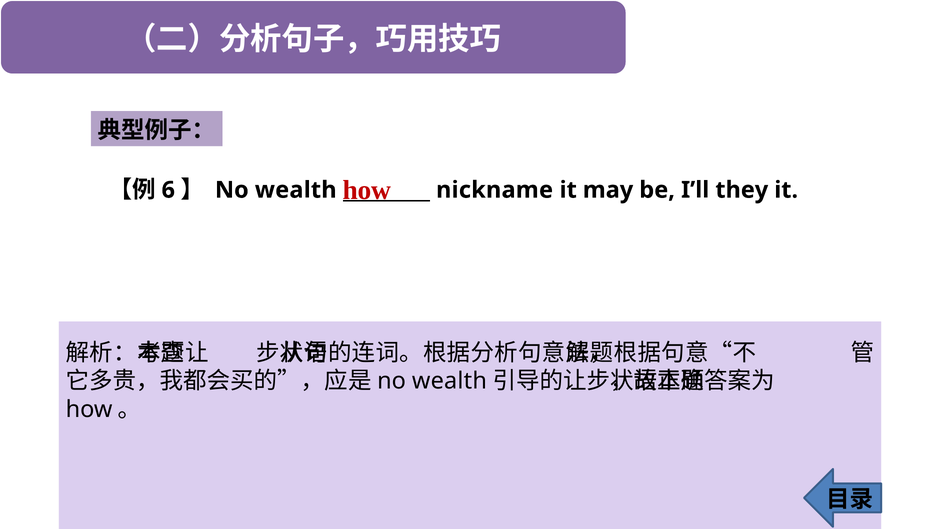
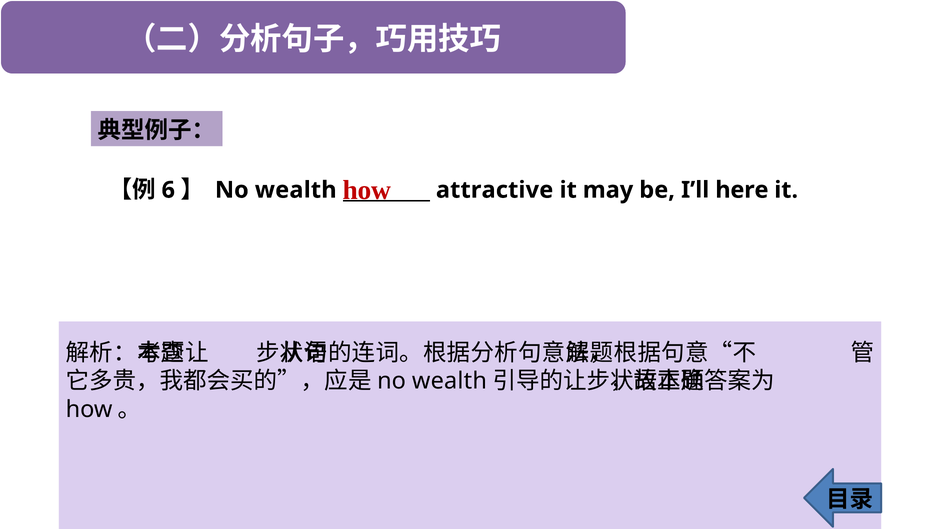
nickname: nickname -> attractive (495, 190)
they: they -> here (742, 190)
